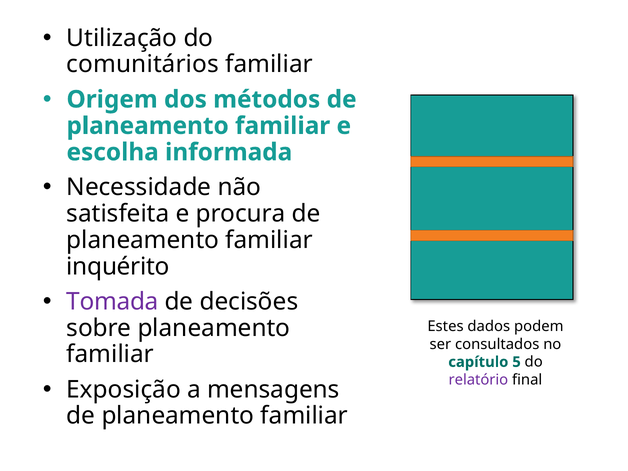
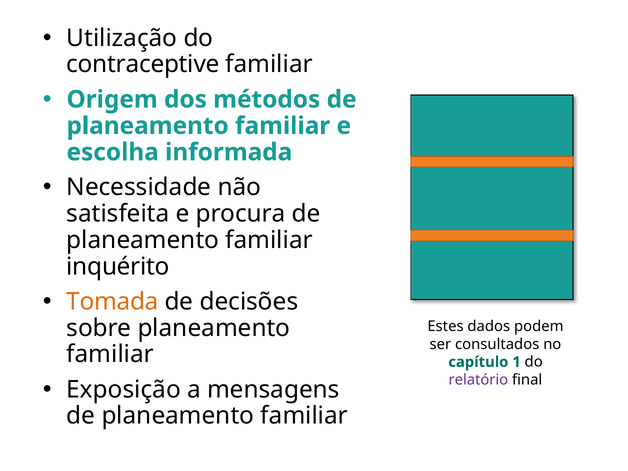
comunitários: comunitários -> contraceptive (143, 64)
Tomada colour: purple -> orange (112, 302)
5: 5 -> 1 (517, 362)
